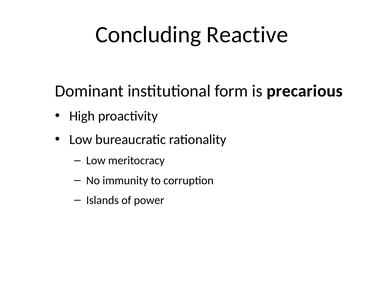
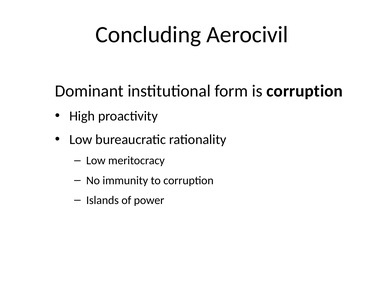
Reactive: Reactive -> Aerocivil (247, 35)
is precarious: precarious -> corruption (305, 91)
